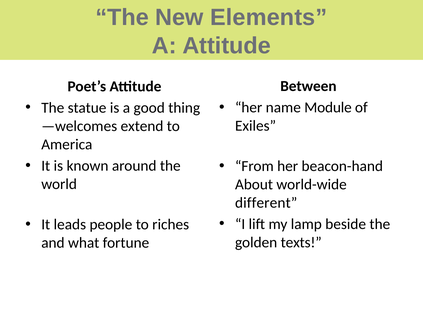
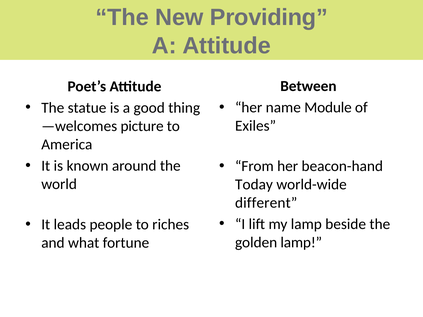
Elements: Elements -> Providing (269, 17)
extend: extend -> picture (142, 126)
About: About -> Today (254, 185)
golden texts: texts -> lamp (301, 243)
